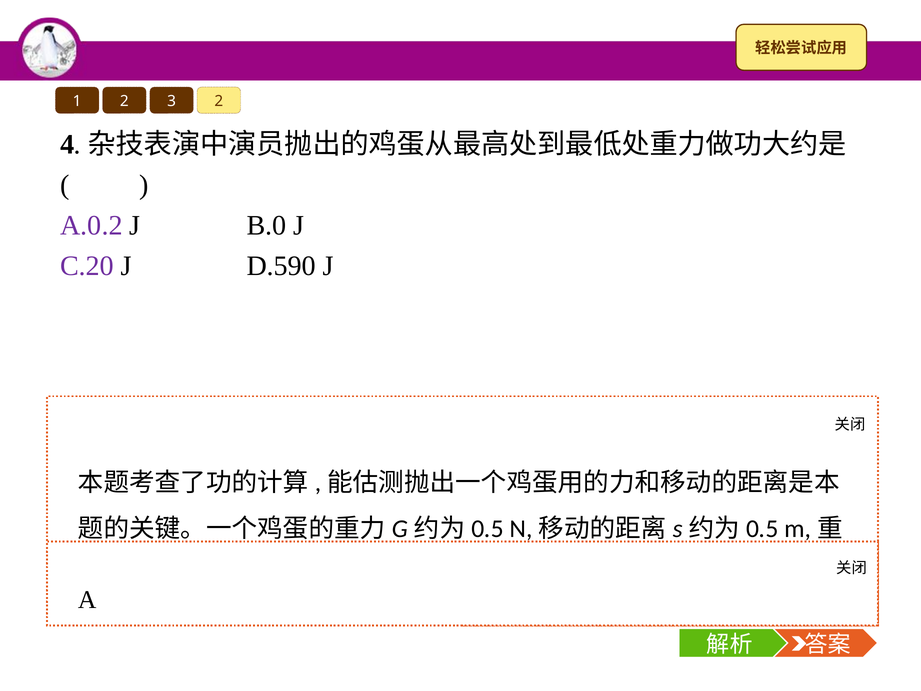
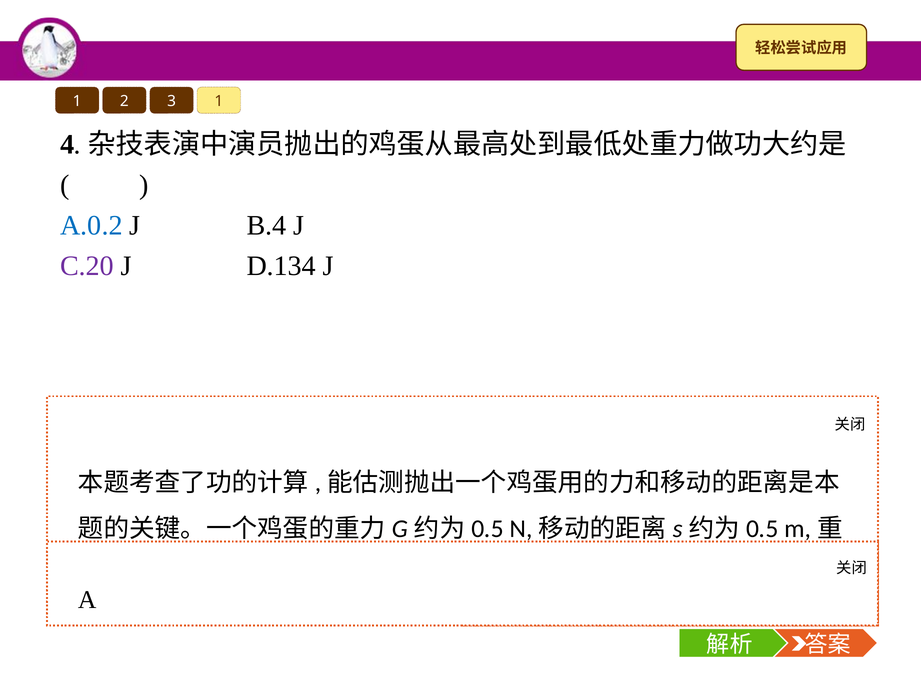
3 2: 2 -> 1 (219, 101)
A.0.2 colour: purple -> blue (91, 225)
B.0: B.0 -> B.4 (266, 225)
D.590: D.590 -> D.134 (281, 266)
